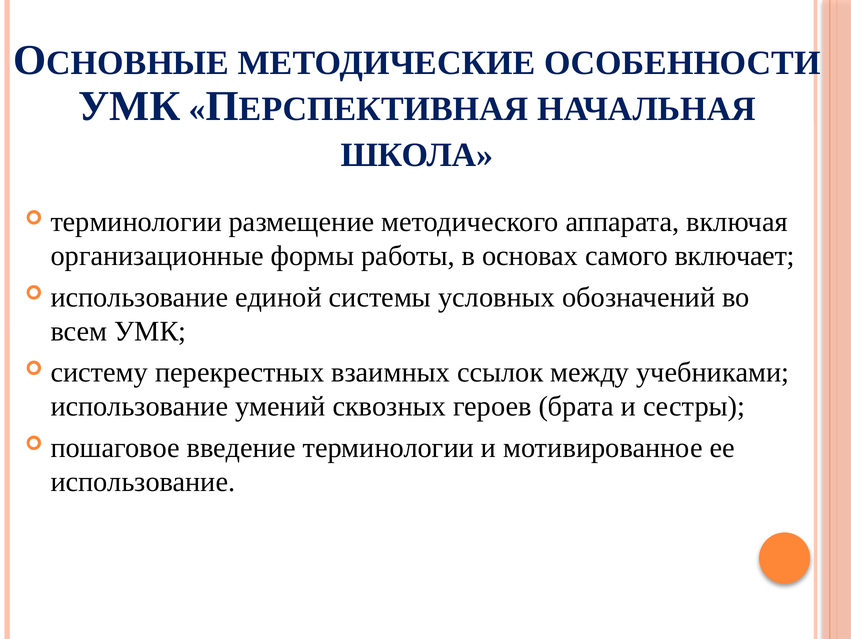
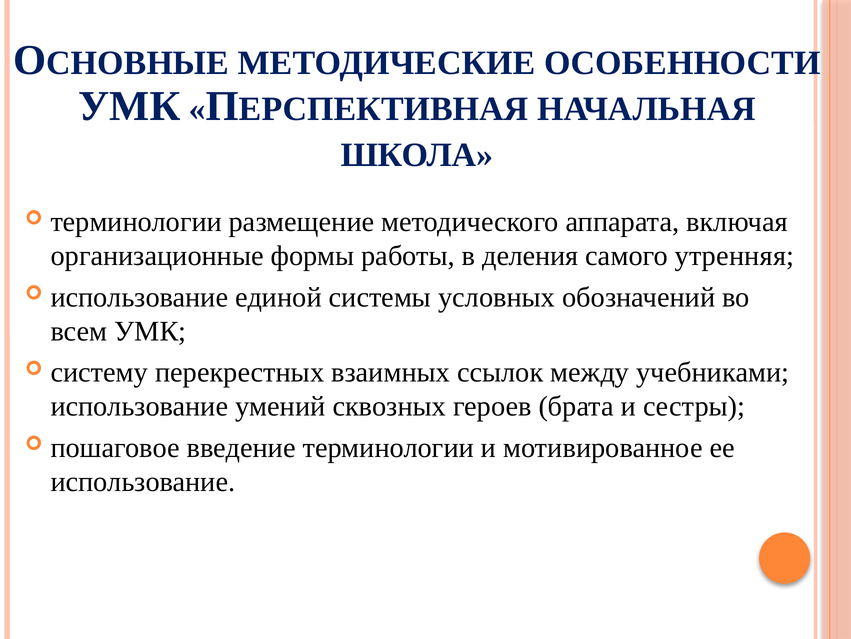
основах: основах -> деления (530, 256)
включает: включает -> утренняя (735, 256)
